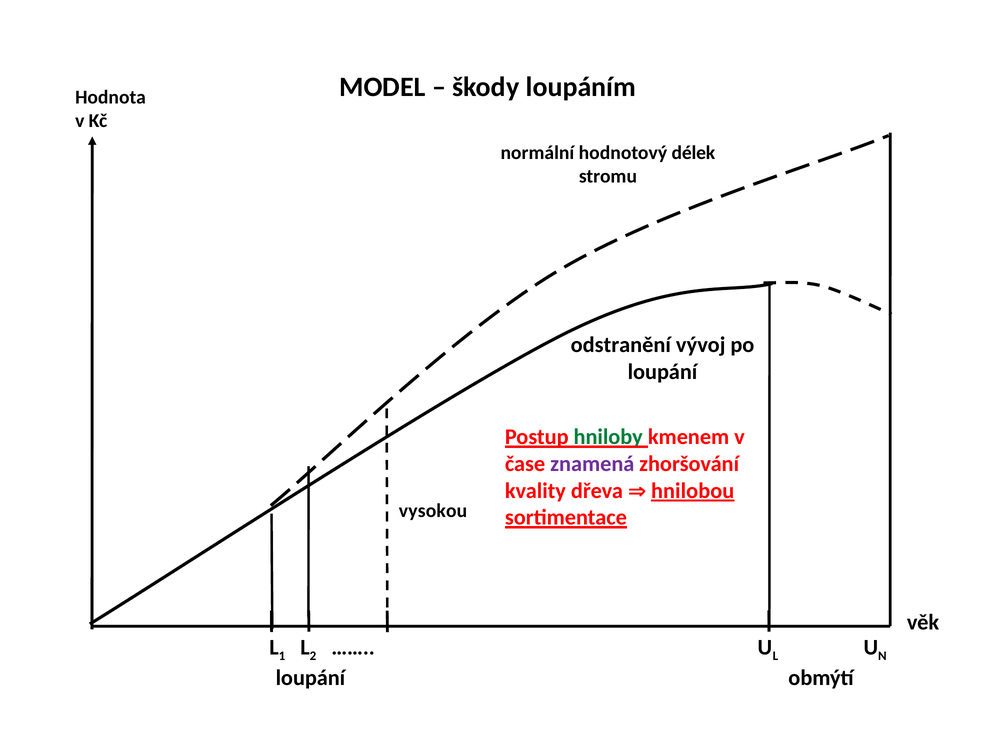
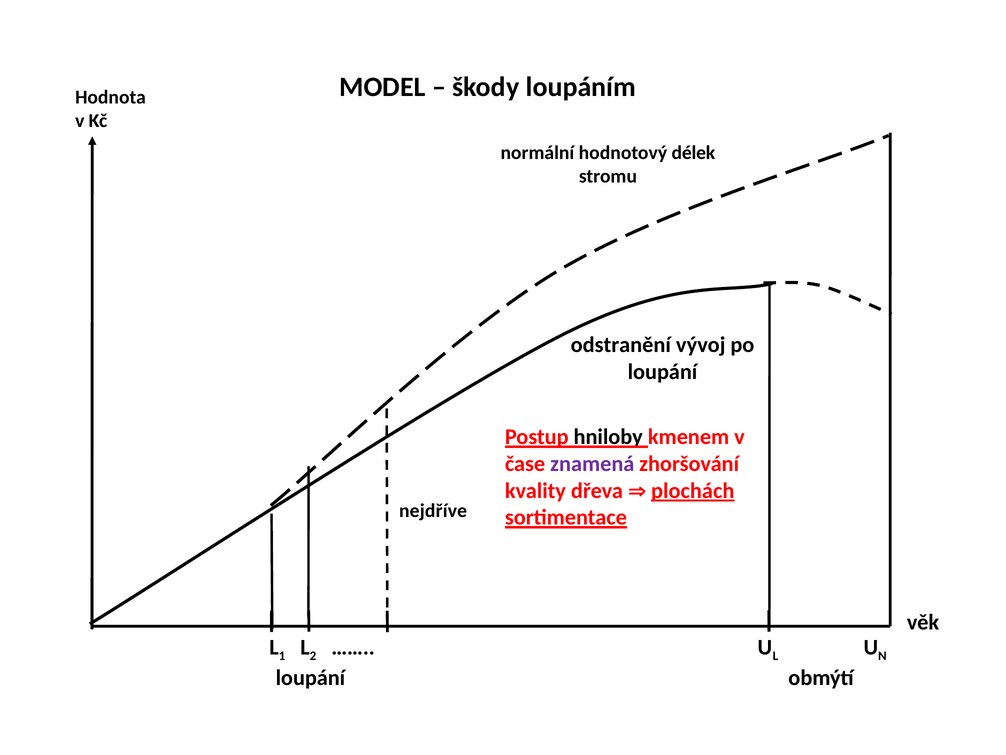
hniloby colour: green -> black (608, 437)
hnilobou: hnilobou -> plochách (693, 490)
vysokou: vysokou -> nejdříve (433, 510)
